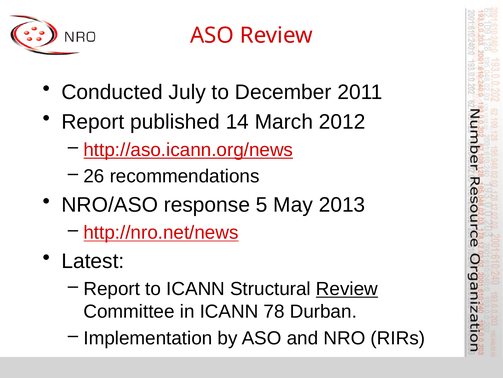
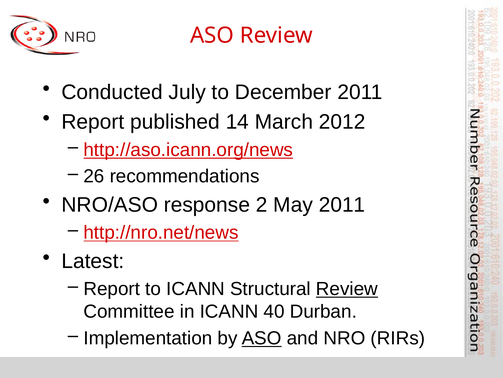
5: 5 -> 2 (262, 205)
May 2013: 2013 -> 2011 (342, 205)
78: 78 -> 40 (274, 311)
ASO underline: none -> present (262, 338)
